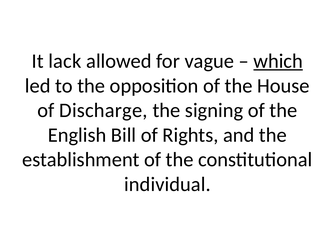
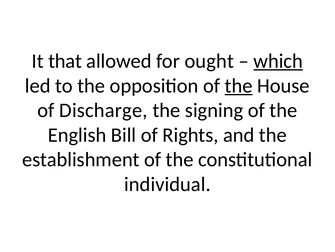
lack: lack -> that (65, 61)
vague: vague -> ought (209, 61)
the underline: none -> present (239, 85)
